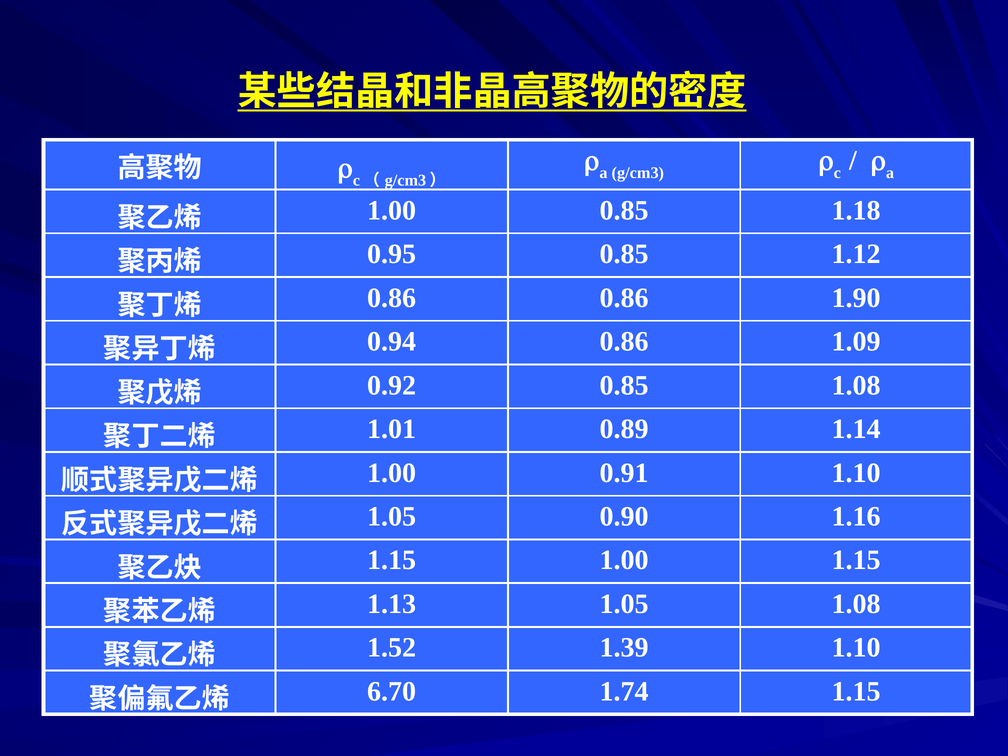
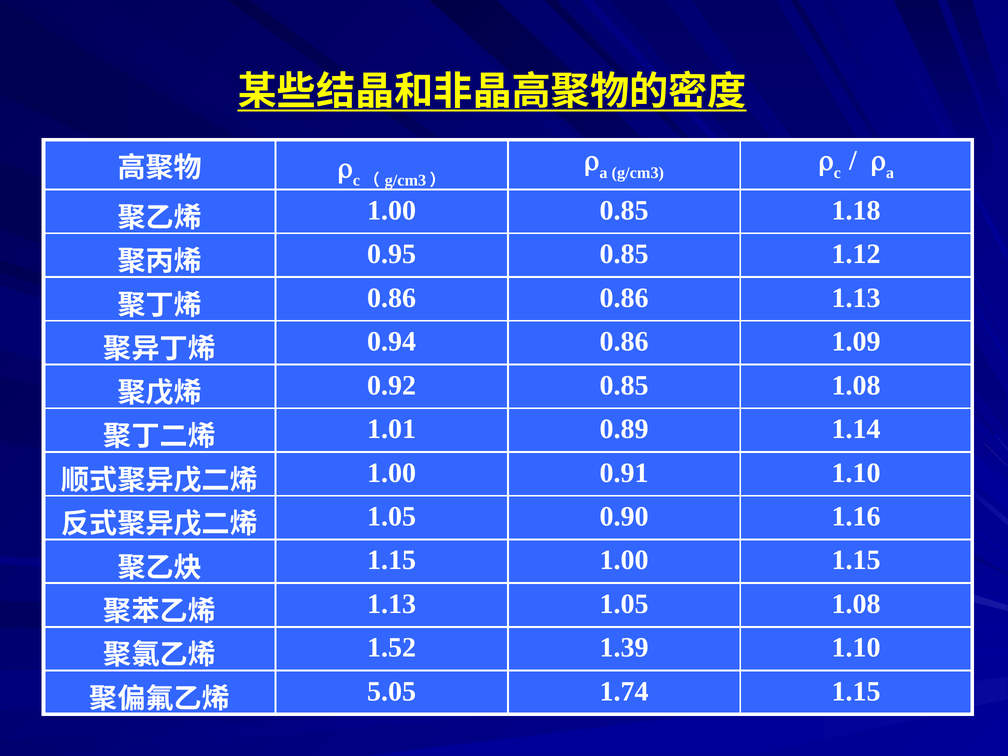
0.86 1.90: 1.90 -> 1.13 (856, 298)
6.70: 6.70 -> 5.05 (392, 691)
